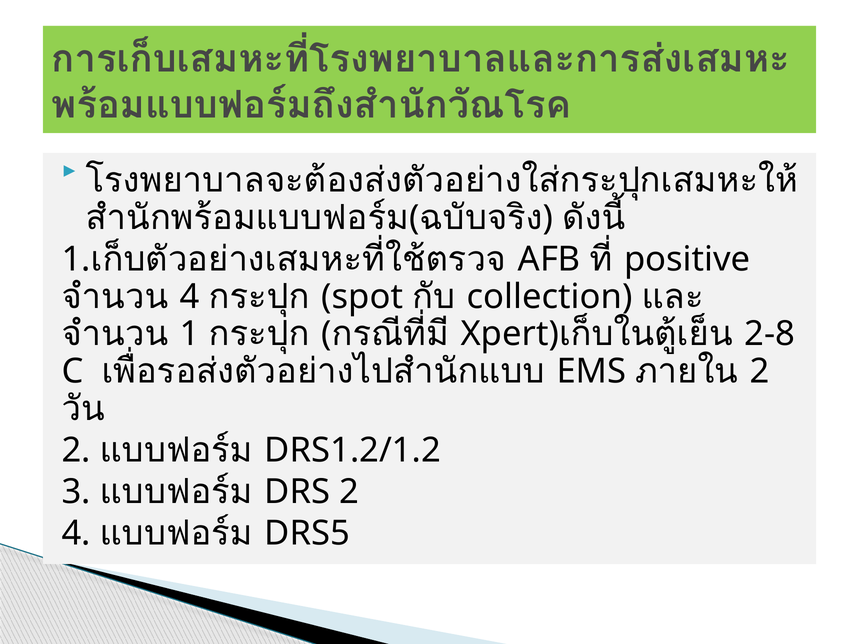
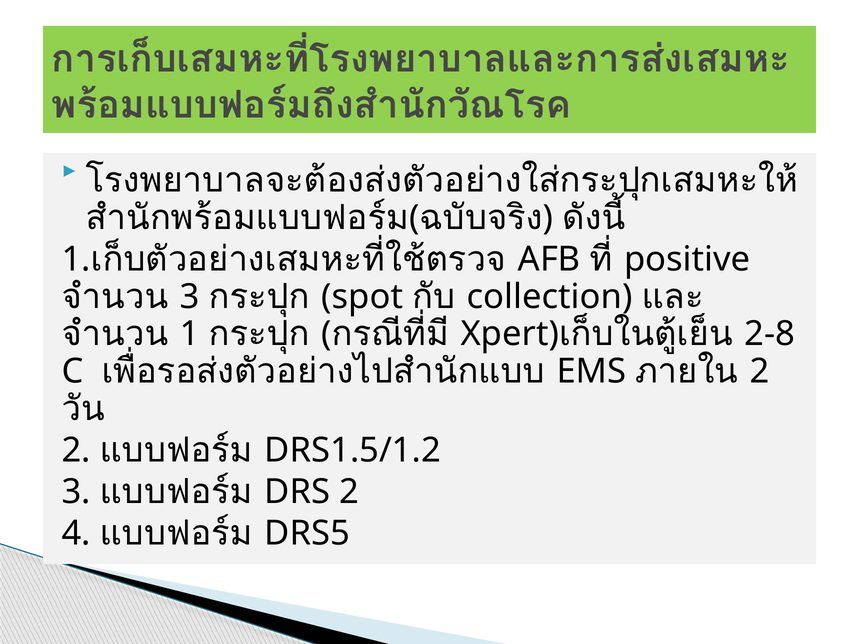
4: 4 -> 3 (190, 297)
DRS1.2/1.2: DRS1.2/1.2 -> DRS1.5/1.2 (353, 451)
